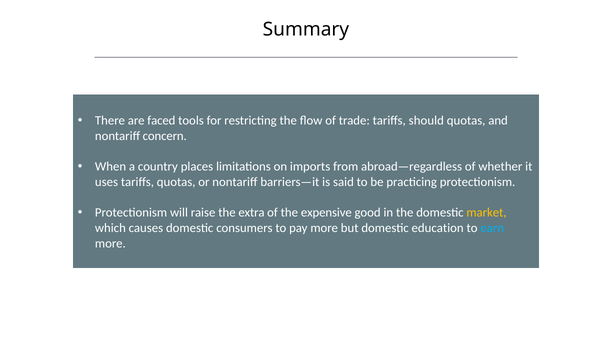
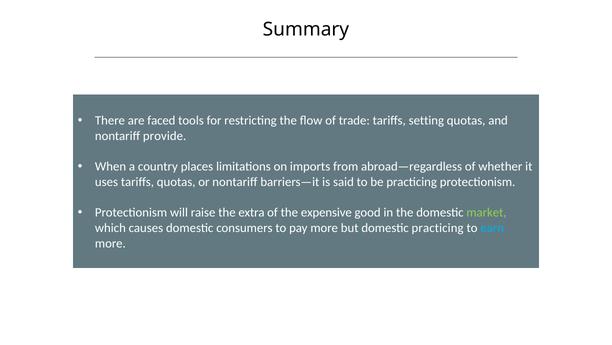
should: should -> setting (426, 120)
concern: concern -> provide (165, 136)
market colour: yellow -> light green (486, 212)
domestic education: education -> practicing (438, 228)
